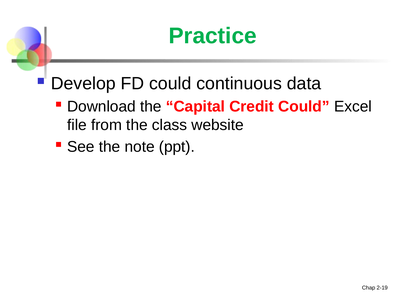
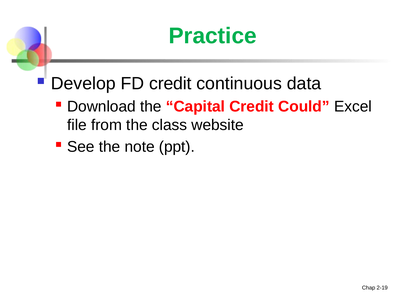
FD could: could -> credit (170, 83)
